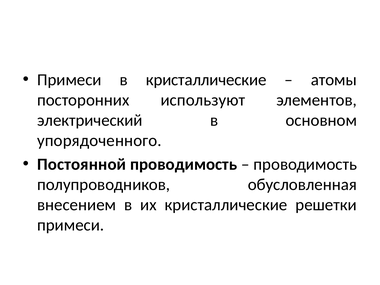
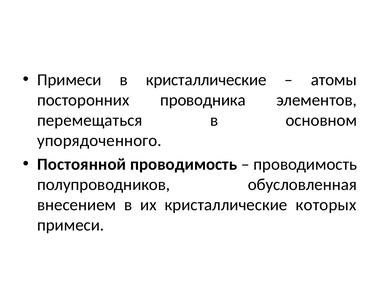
используют: используют -> проводника (203, 100)
электрический: электрический -> перемещаться (90, 120)
решетки: решетки -> которых (326, 205)
